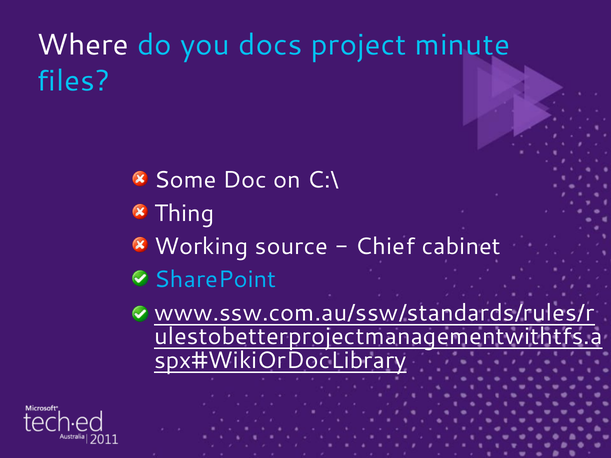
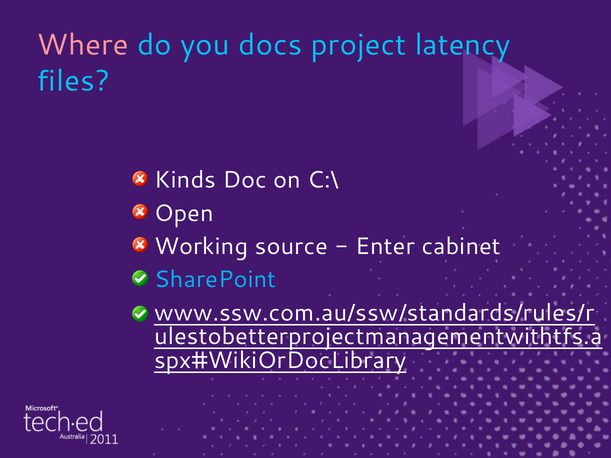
Where colour: white -> pink (83, 45)
minute: minute -> latency (463, 45)
Some: Some -> Kinds (185, 180)
Thing: Thing -> Open (184, 213)
Chief: Chief -> Enter (385, 247)
